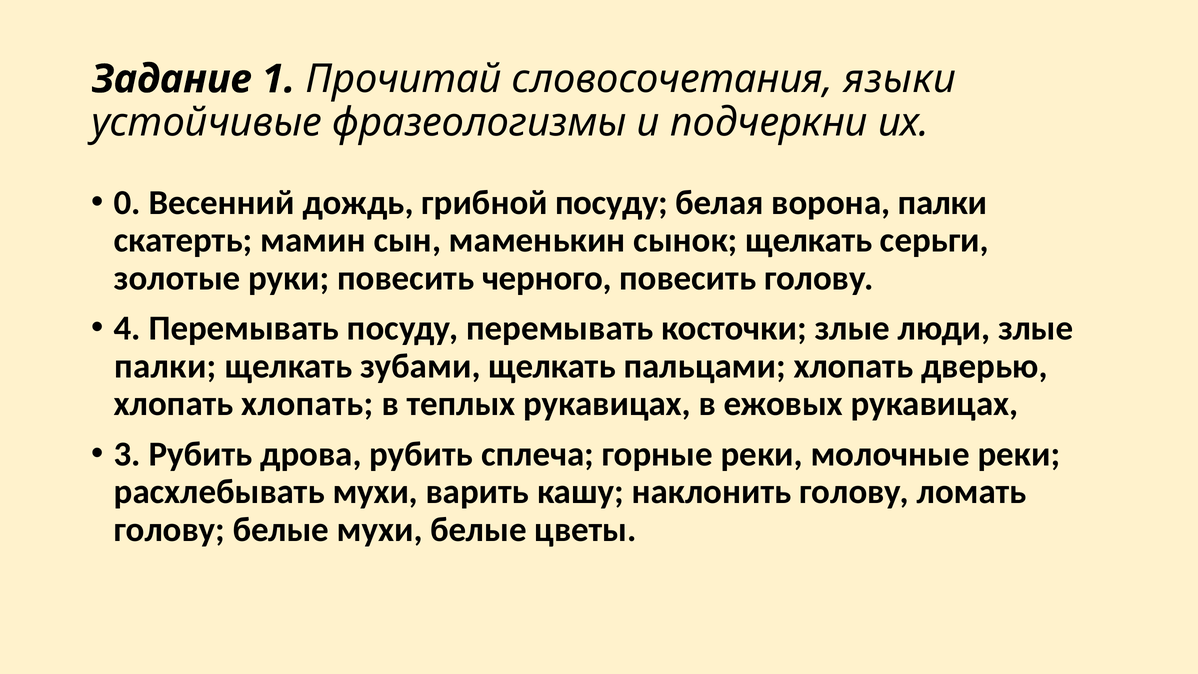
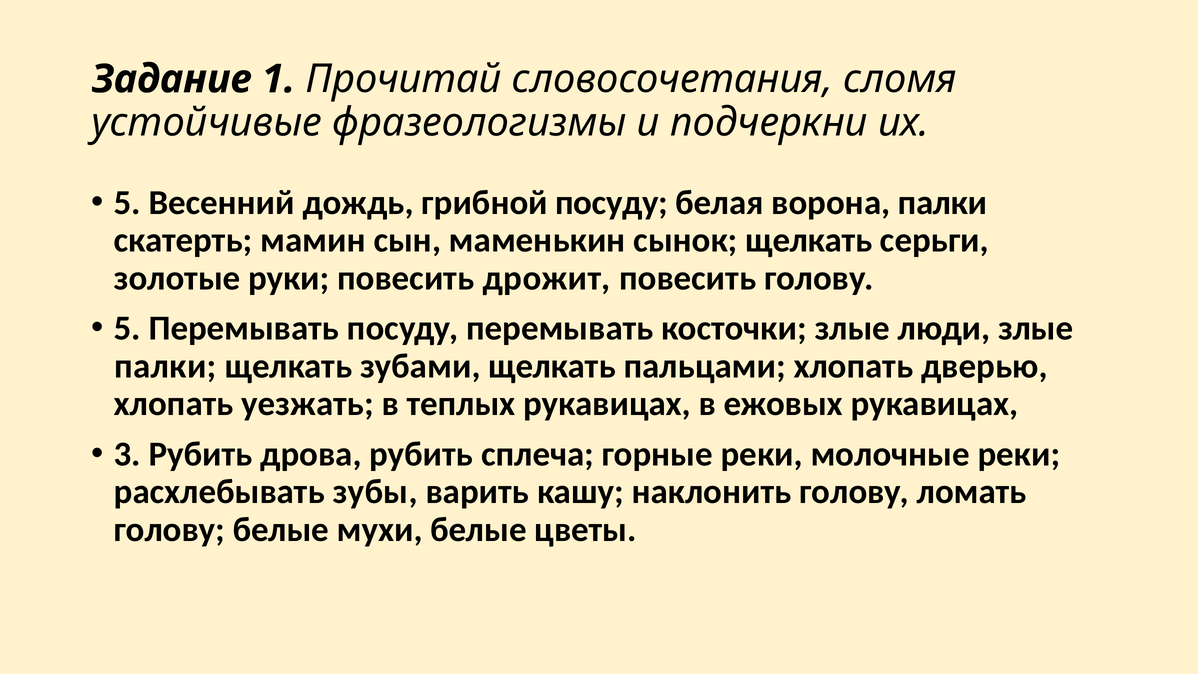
языки: языки -> сломя (900, 79)
0: 0 -> 5 (127, 203)
черного: черного -> дрожит (547, 278)
4: 4 -> 5 (127, 328)
хлопать хлопать: хлопать -> уезжать (308, 404)
расхлебывать мухи: мухи -> зубы (375, 492)
